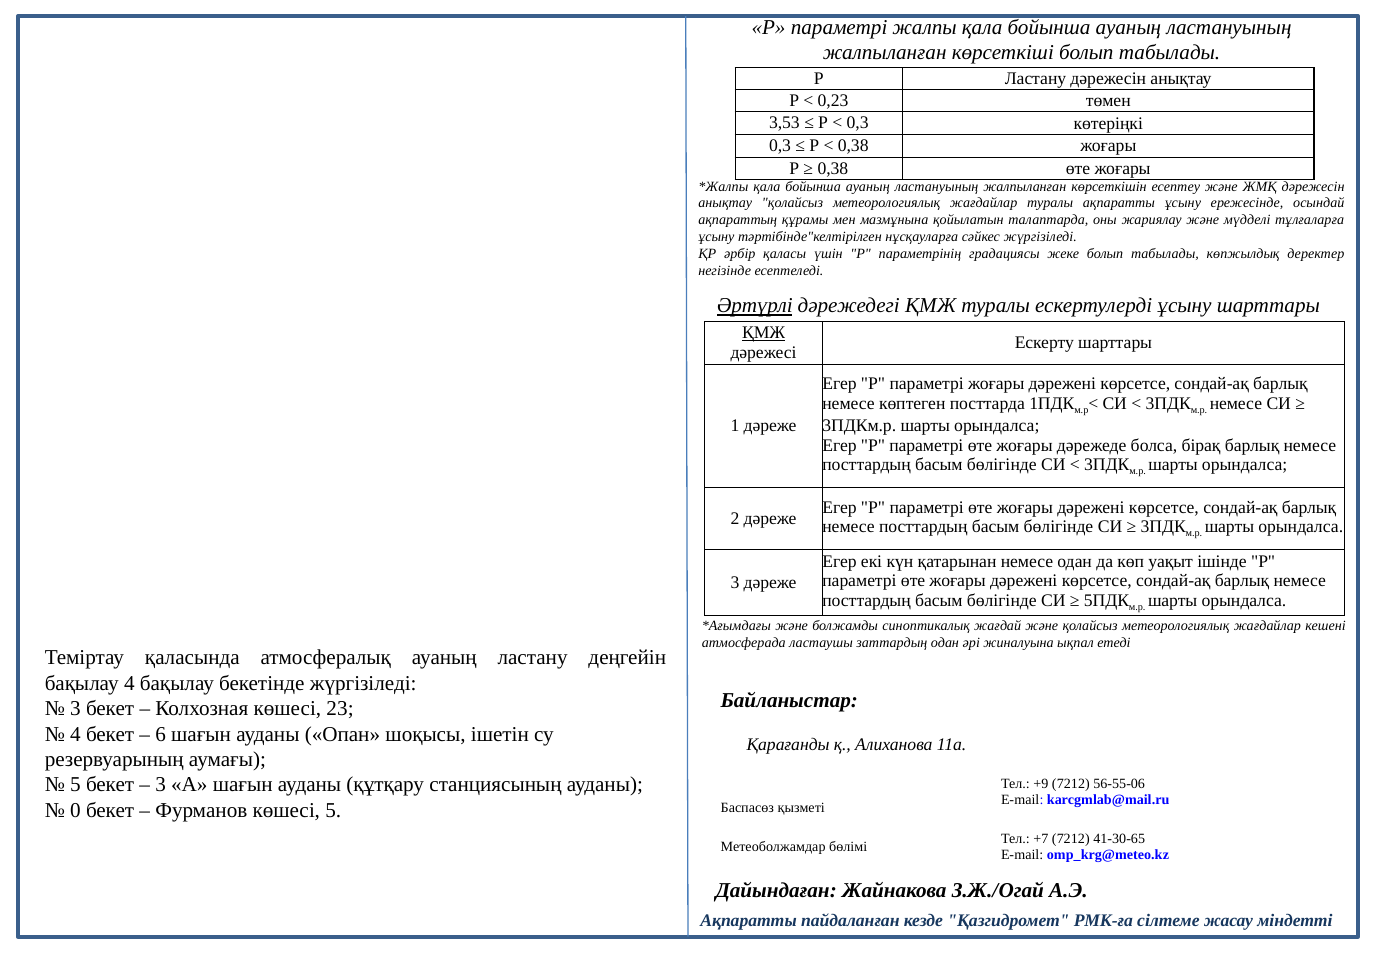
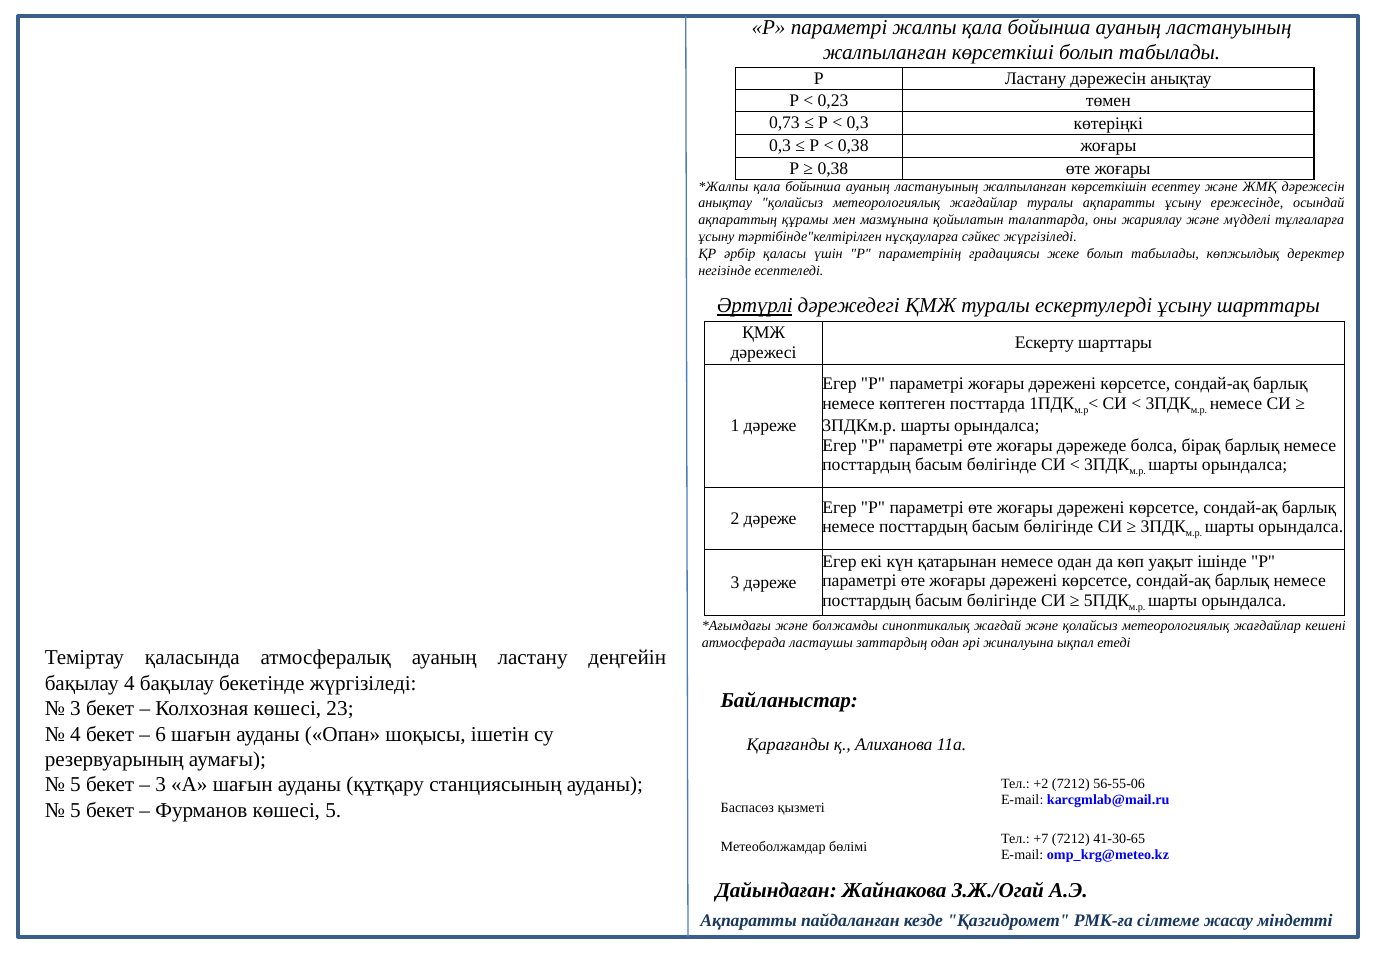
3,53: 3,53 -> 0,73 (784, 123)
ҚМЖ underline: present -> none (764, 333)
+9: +9 -> +2 (1041, 784)
0: 0 -> 5 (75, 810)
